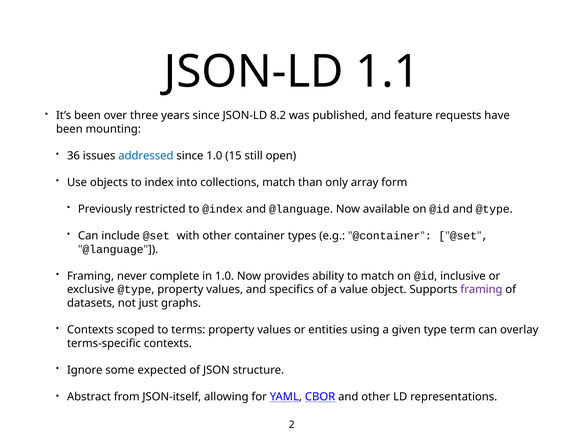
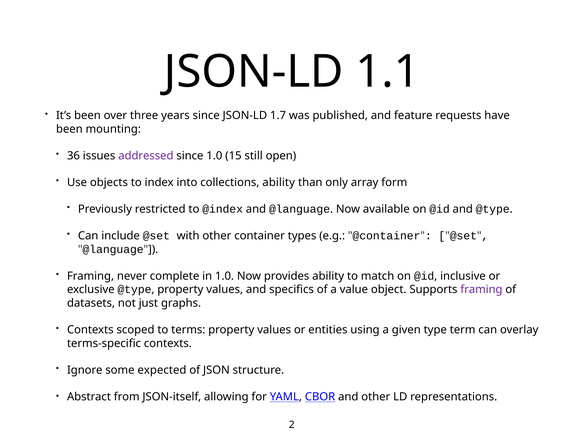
8.2: 8.2 -> 1.7 (278, 115)
addressed colour: blue -> purple (146, 156)
collections match: match -> ability (279, 182)
